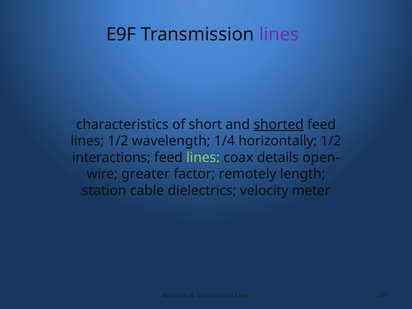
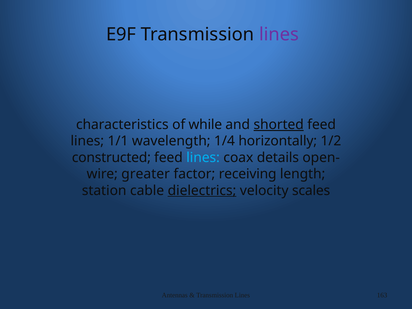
short: short -> while (205, 125)
lines 1/2: 1/2 -> 1/1 (118, 141)
interactions: interactions -> constructed (111, 158)
lines colour: light green -> light blue (203, 158)
remotely: remotely -> receiving (248, 174)
dielectrics underline: none -> present (202, 190)
meter: meter -> scales (311, 190)
